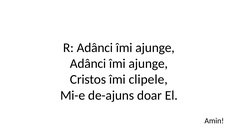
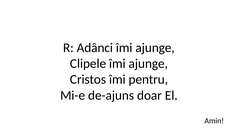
Adânci: Adânci -> Clipele (88, 64)
clipele: clipele -> pentru (148, 79)
